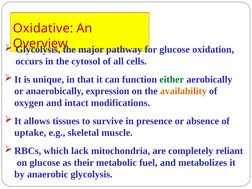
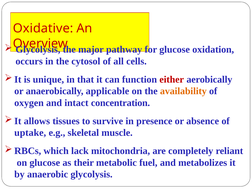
either colour: green -> red (172, 79)
expression: expression -> applicable (108, 91)
modifications: modifications -> concentration (120, 103)
